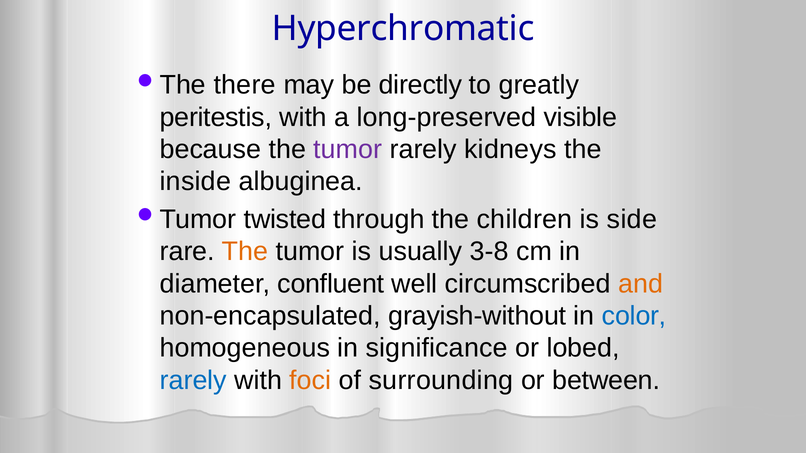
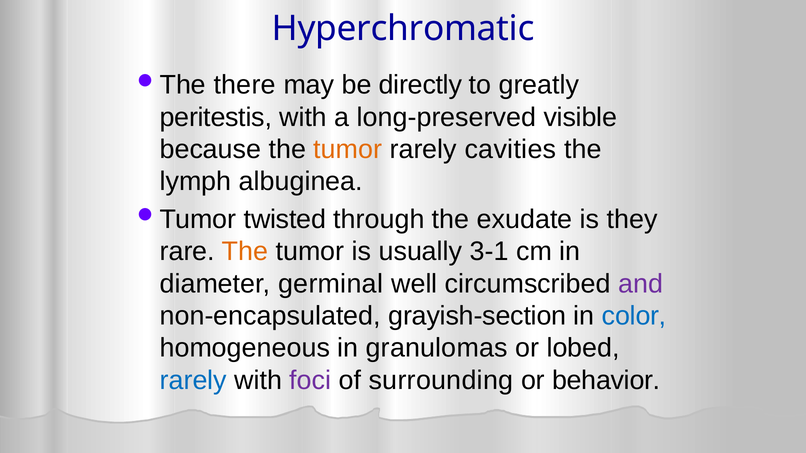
tumor colour: purple -> orange (348, 150)
kidneys: kidneys -> cavities (511, 150)
inside: inside -> lymph (196, 182)
children: children -> exudate (525, 219)
side: side -> they (632, 219)
3-8: 3-8 -> 3-1 (489, 252)
confluent: confluent -> germinal (331, 284)
and colour: orange -> purple (641, 284)
grayish-without: grayish-without -> grayish-section (477, 316)
significance: significance -> granulomas (437, 348)
foci colour: orange -> purple (310, 381)
between: between -> behavior (606, 381)
